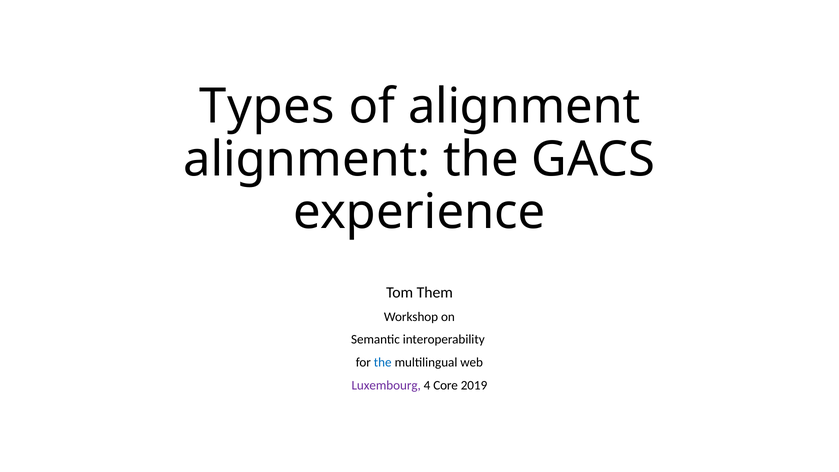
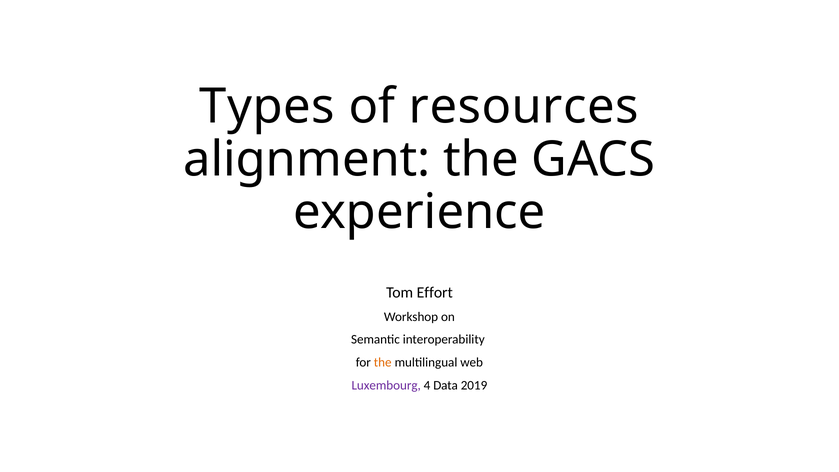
of alignment: alignment -> resources (524, 106)
Them: Them -> Effort (435, 292)
the colour: blue -> orange (383, 362)
Core: Core -> Data (446, 385)
